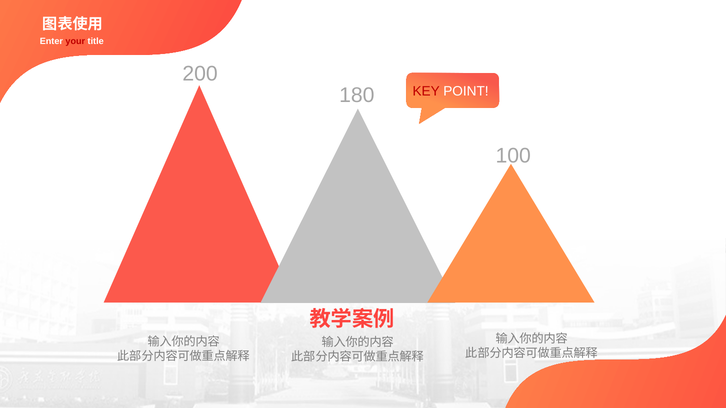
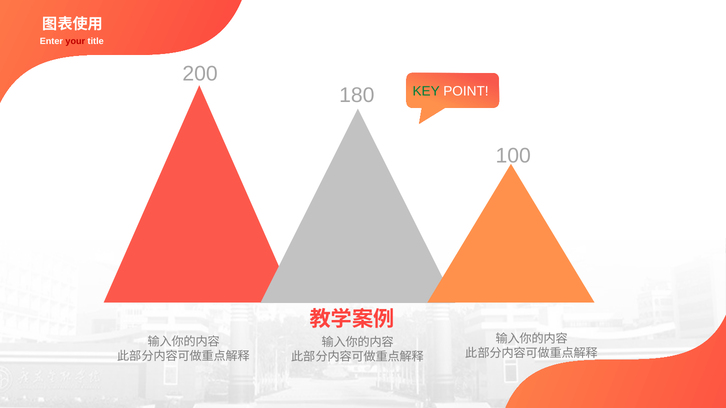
KEY colour: red -> green (426, 91)
